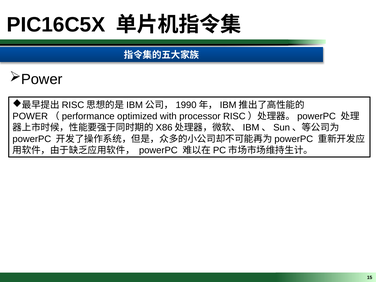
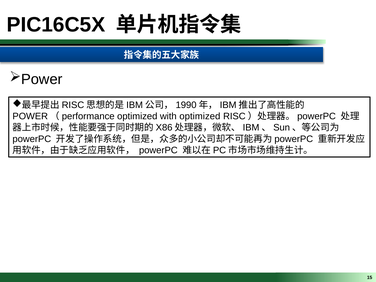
with processor: processor -> optimized (200, 116)
